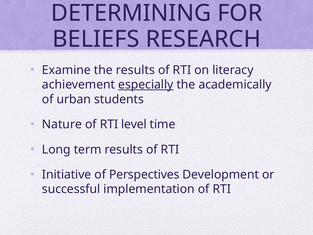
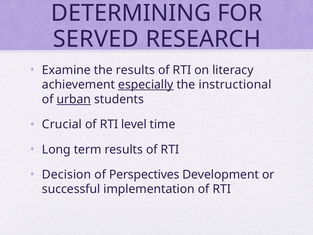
BELIEFS: BELIEFS -> SERVED (96, 39)
academically: academically -> instructional (235, 85)
urban underline: none -> present (74, 99)
Nature: Nature -> Crucial (62, 124)
Initiative: Initiative -> Decision (67, 174)
